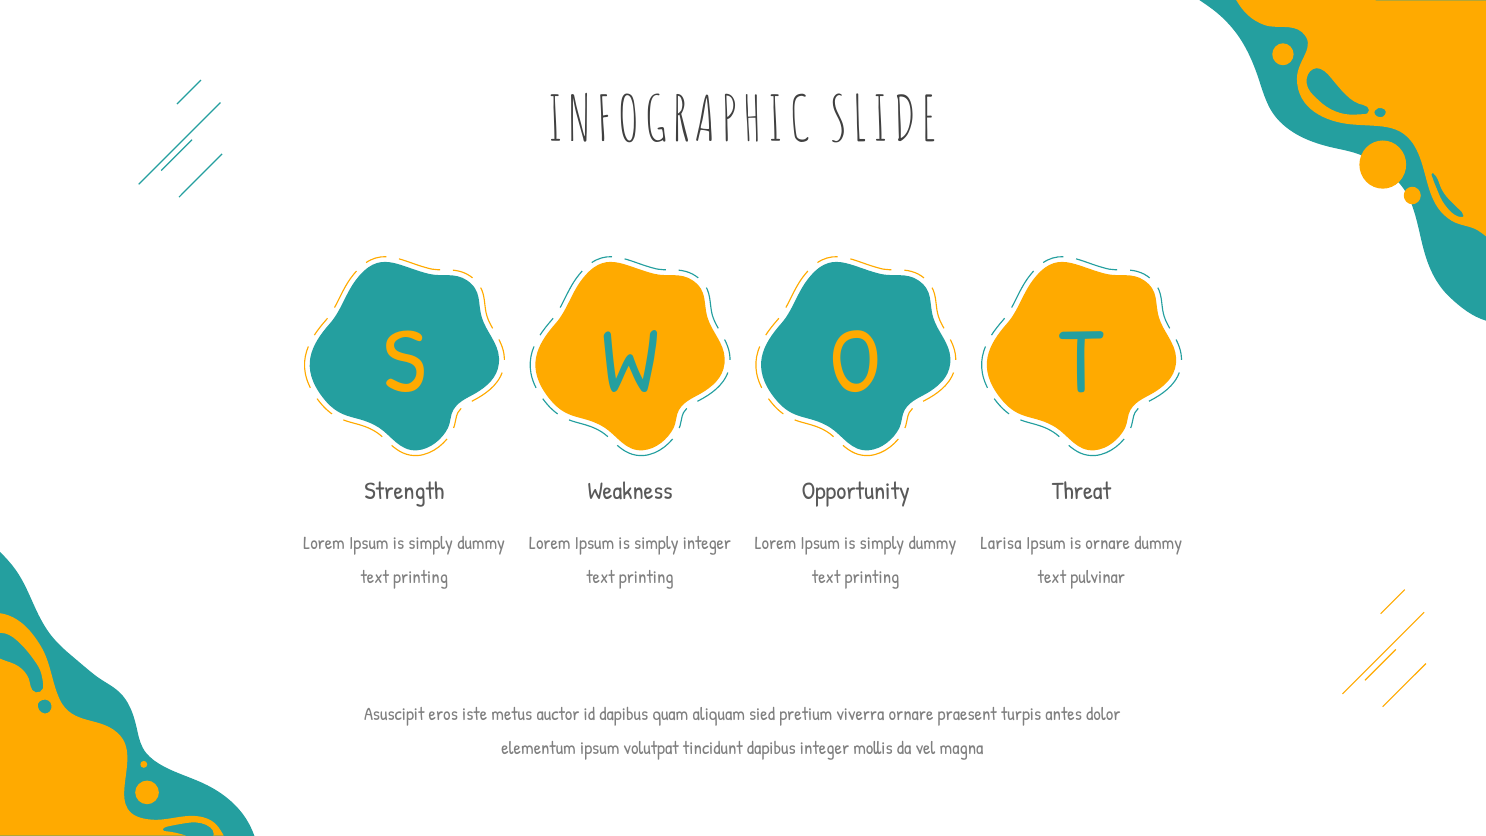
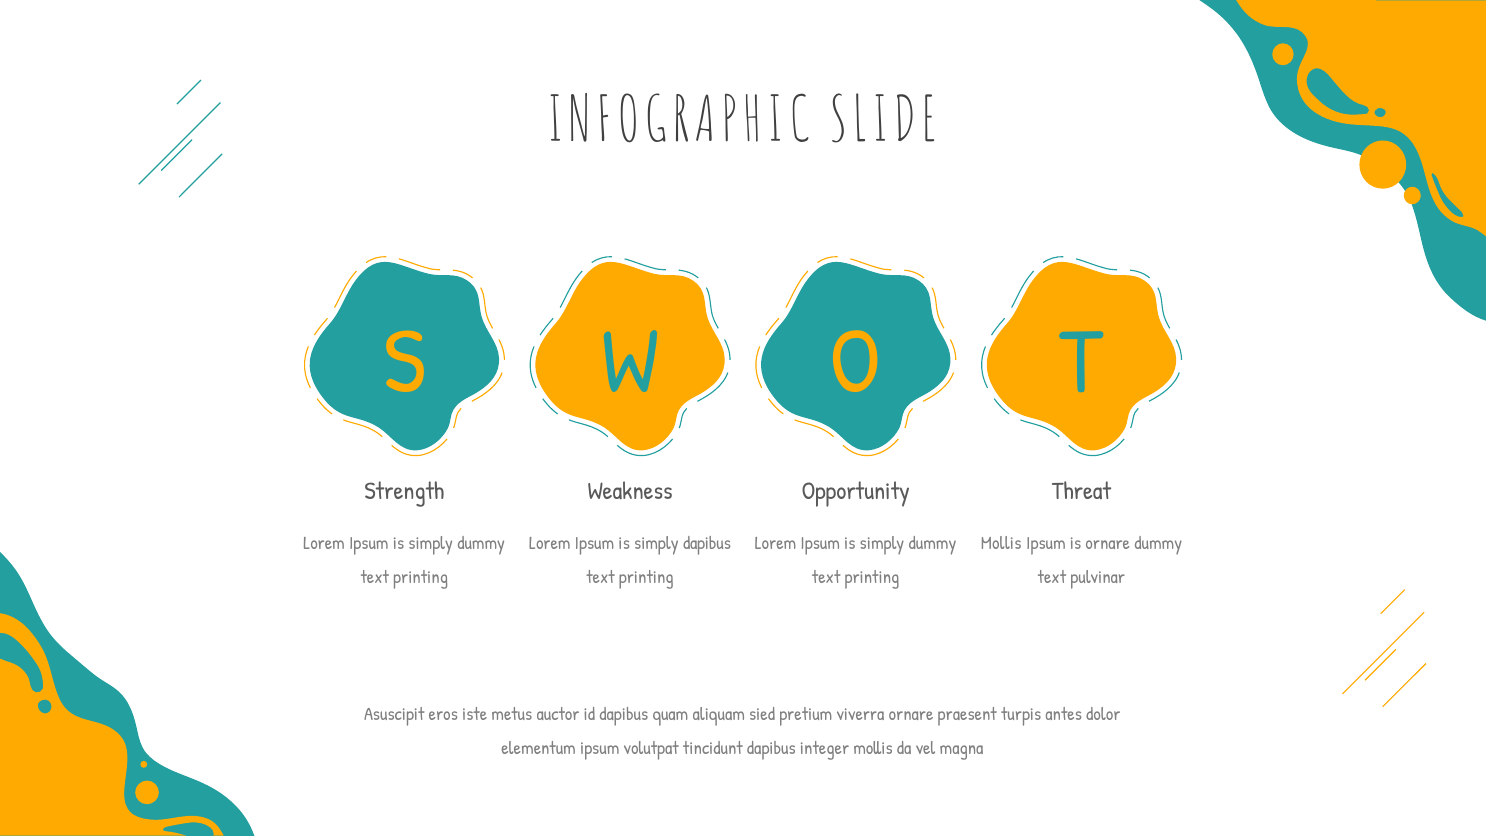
simply integer: integer -> dapibus (707, 543)
Larisa: Larisa -> Mollis (1001, 543)
